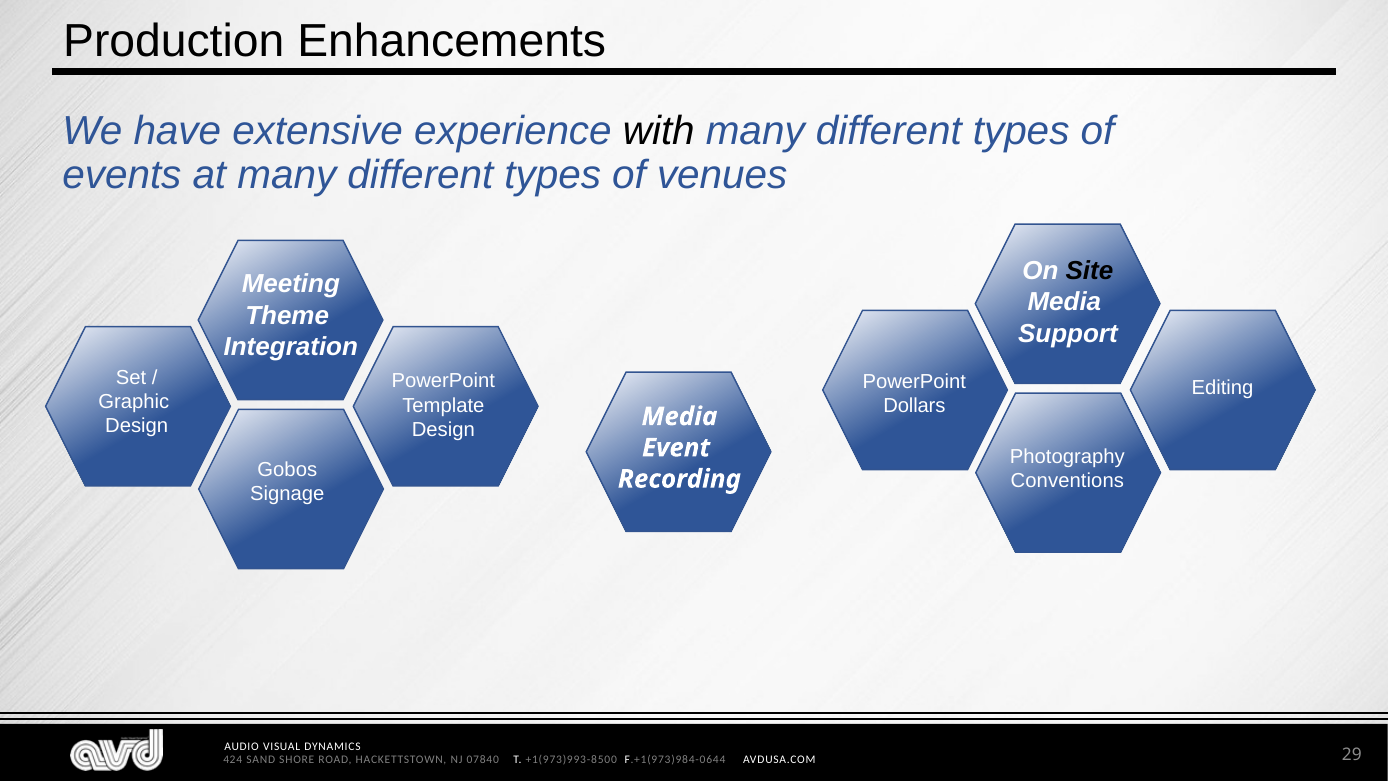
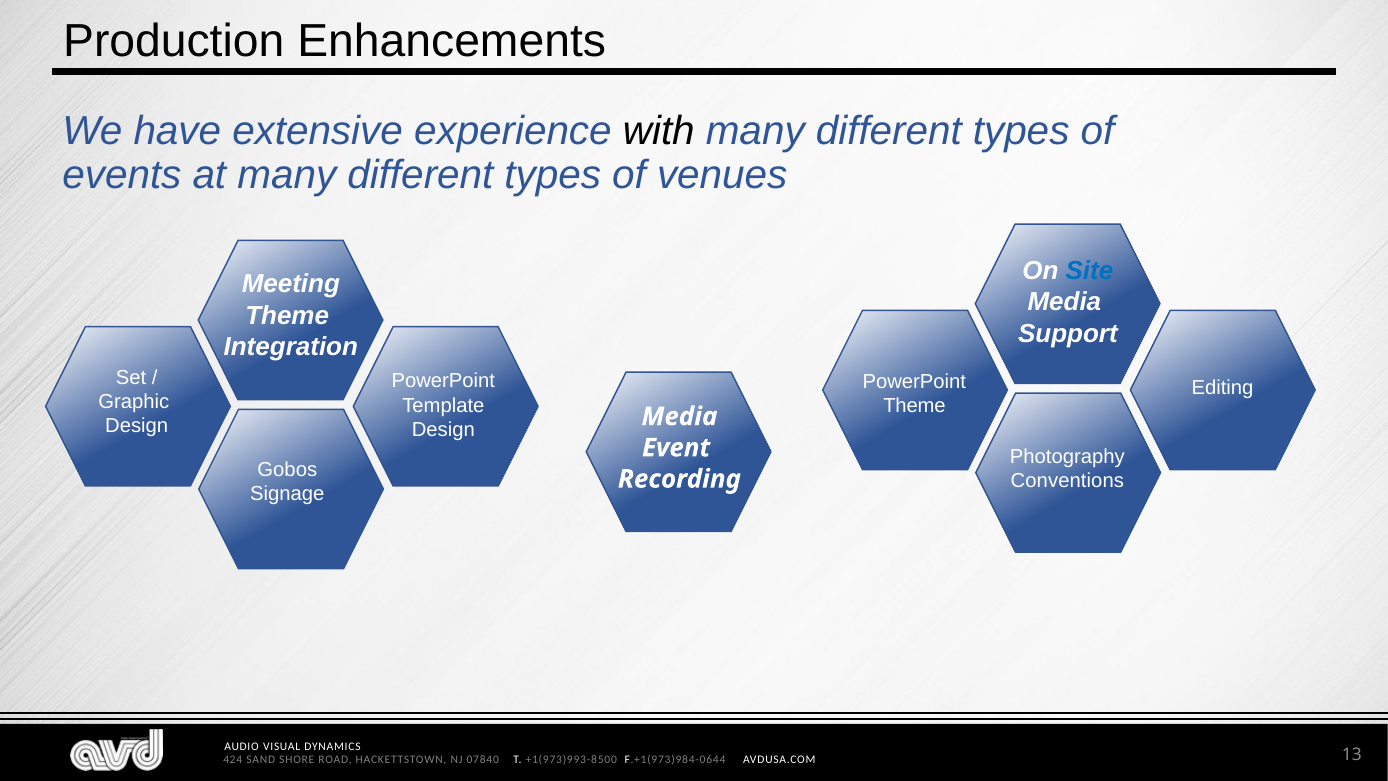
Site colour: black -> blue (1089, 271)
Dollars: Dollars -> Theme (914, 406)
29: 29 -> 13 (1352, 755)
